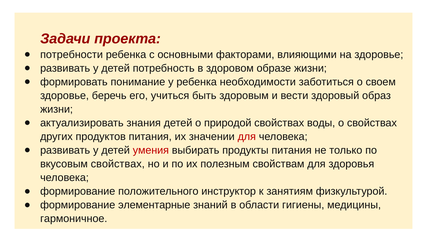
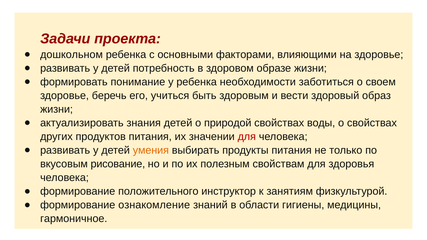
потребности: потребности -> дошкольном (72, 55)
умения colour: red -> orange (151, 150)
вкусовым свойствах: свойствах -> рисование (118, 164)
элементарные: элементарные -> ознакомление (154, 205)
